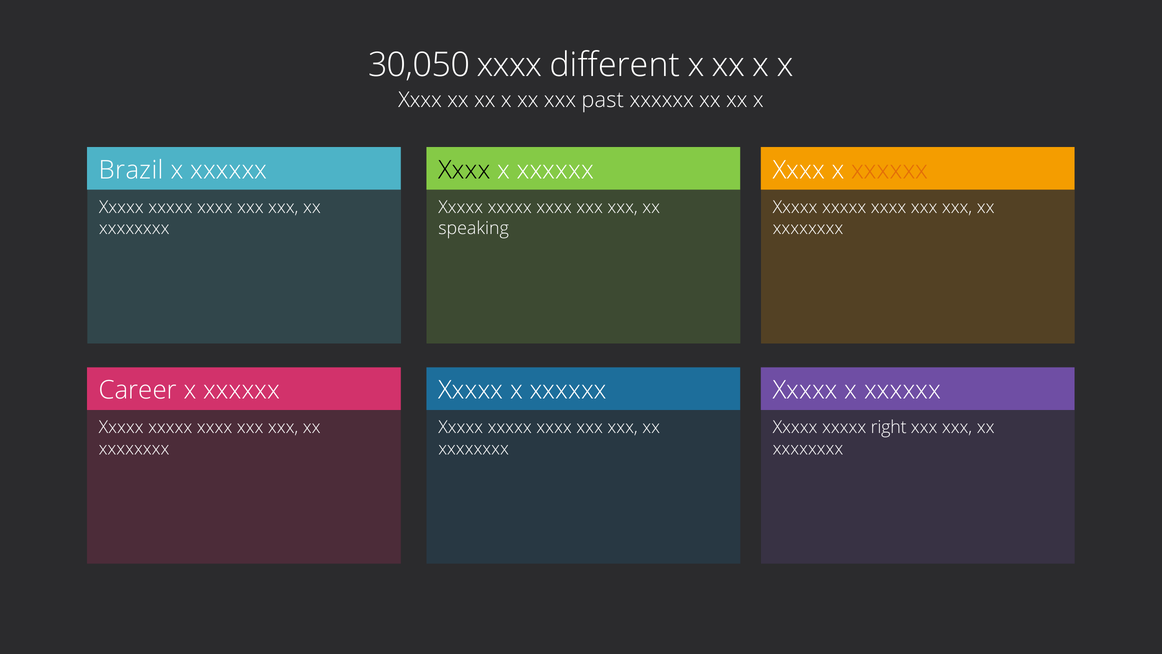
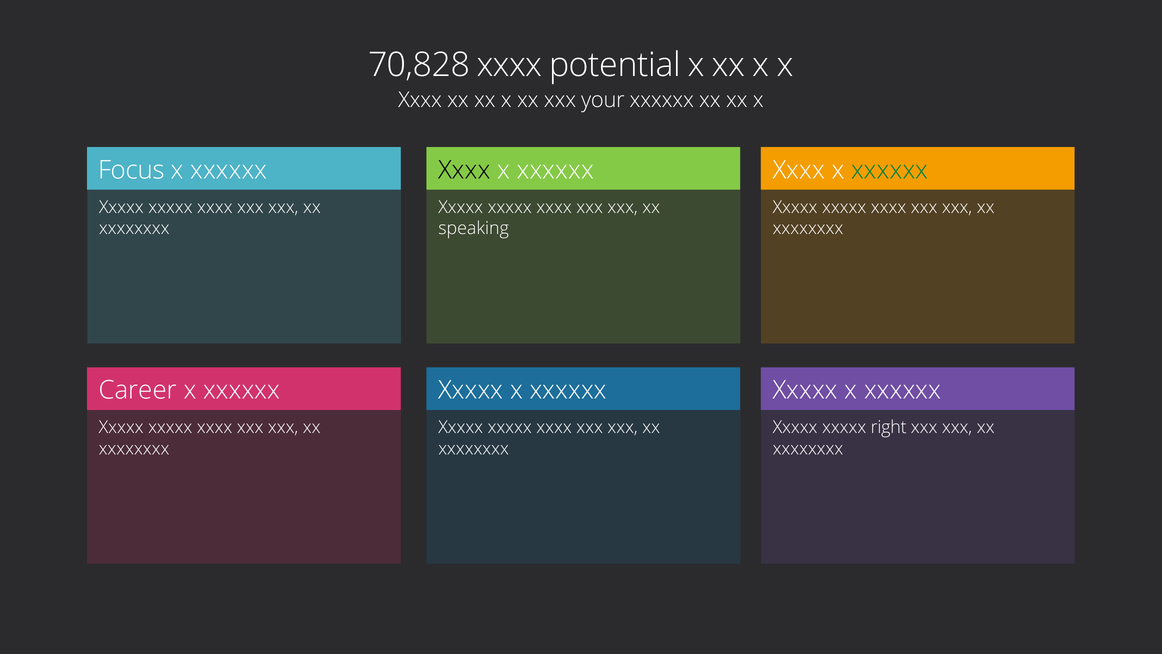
30,050: 30,050 -> 70,828 (419, 65)
different: different -> potential (615, 65)
past: past -> your (603, 100)
Brazil: Brazil -> Focus (131, 170)
xxxxxx colour: orange -> green (890, 170)
